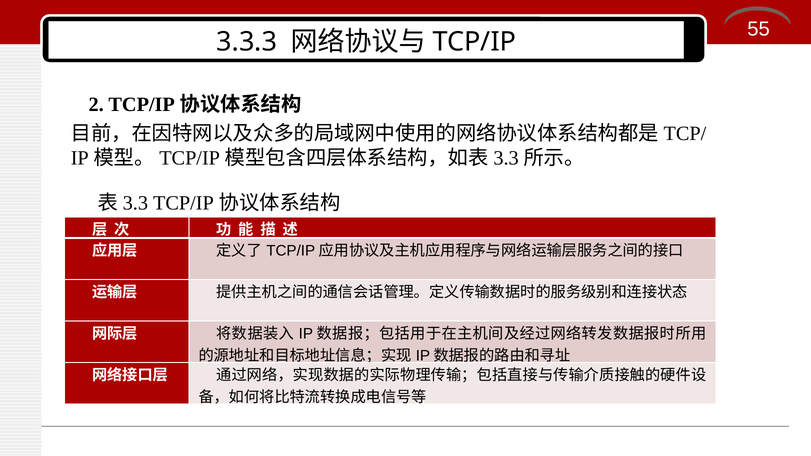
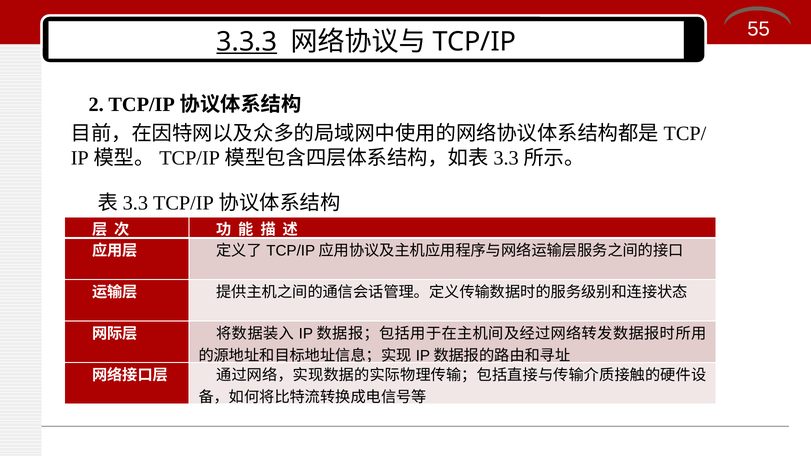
3.3.3 underline: none -> present (247, 42)
